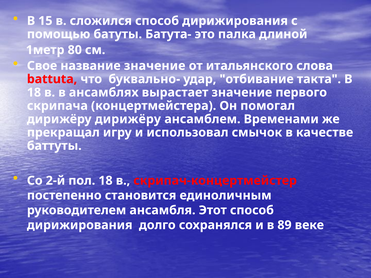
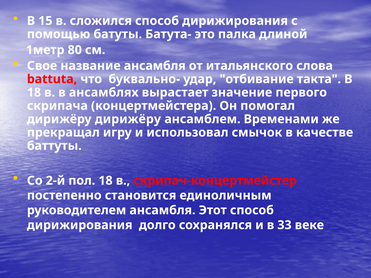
название значение: значение -> ансамбля (155, 66)
89: 89 -> 33 (284, 225)
